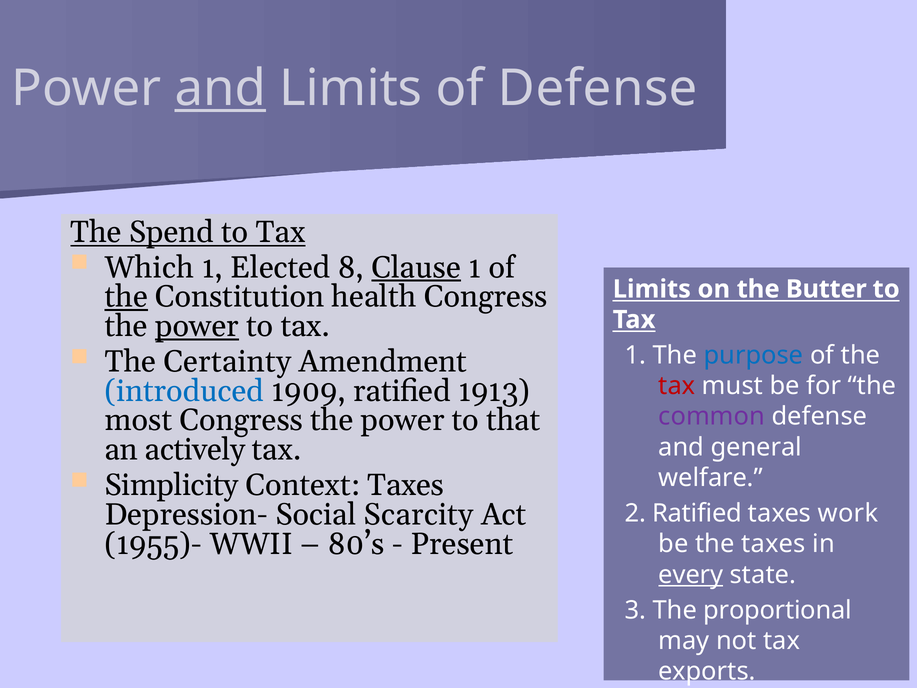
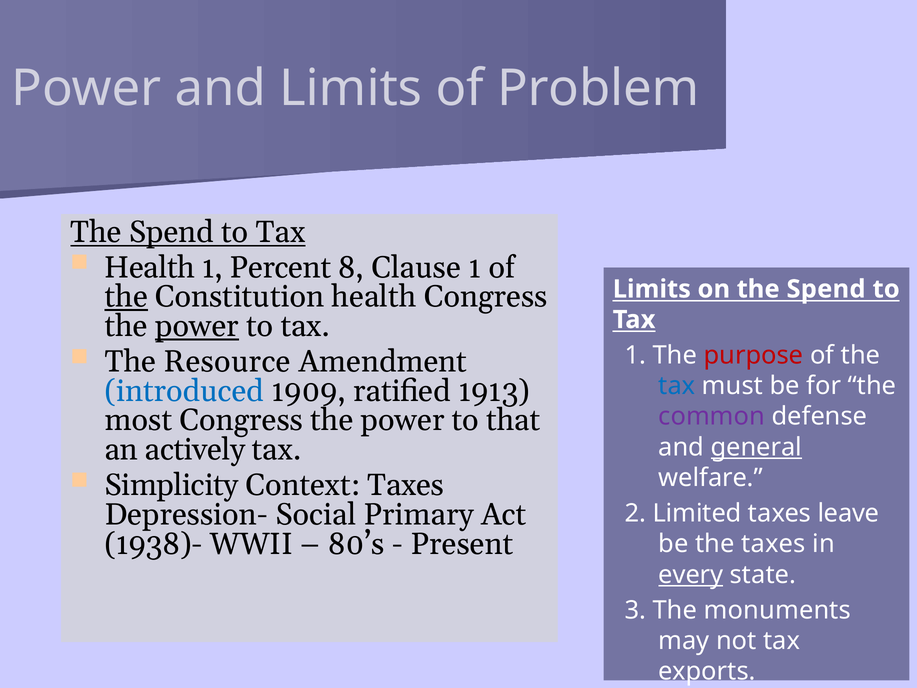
and underline: present -> none (220, 88)
of Defense: Defense -> Problem (598, 88)
Which: Which -> Health (150, 267)
Elected: Elected -> Percent (281, 267)
Clause underline: present -> none (416, 267)
on the Butter: Butter -> Spend (826, 289)
Certainty: Certainty -> Resource (227, 362)
purpose colour: blue -> red (754, 355)
tax colour: red -> blue (677, 386)
general underline: none -> present (756, 447)
Scarcity: Scarcity -> Primary (419, 514)
2 Ratified: Ratified -> Limited (697, 513)
work: work -> leave (848, 513)
1955)-: 1955)- -> 1938)- (154, 544)
proportional: proportional -> monuments (777, 610)
